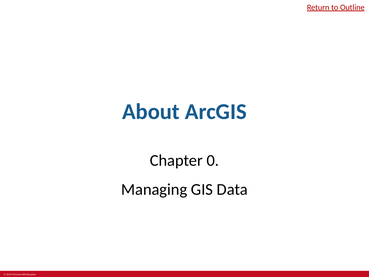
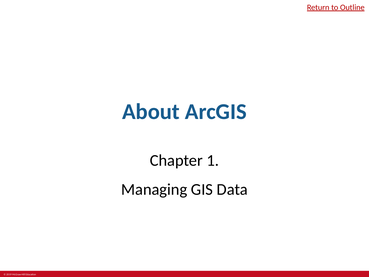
0: 0 -> 1 (213, 160)
